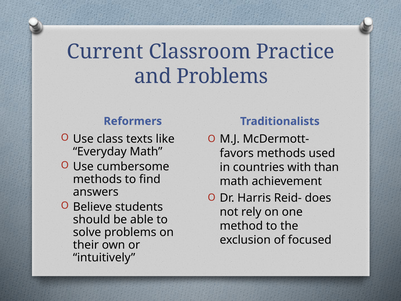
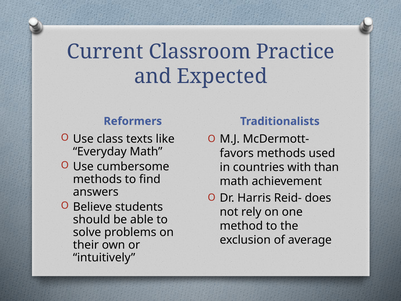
and Problems: Problems -> Expected (222, 76)
focused: focused -> average (310, 240)
